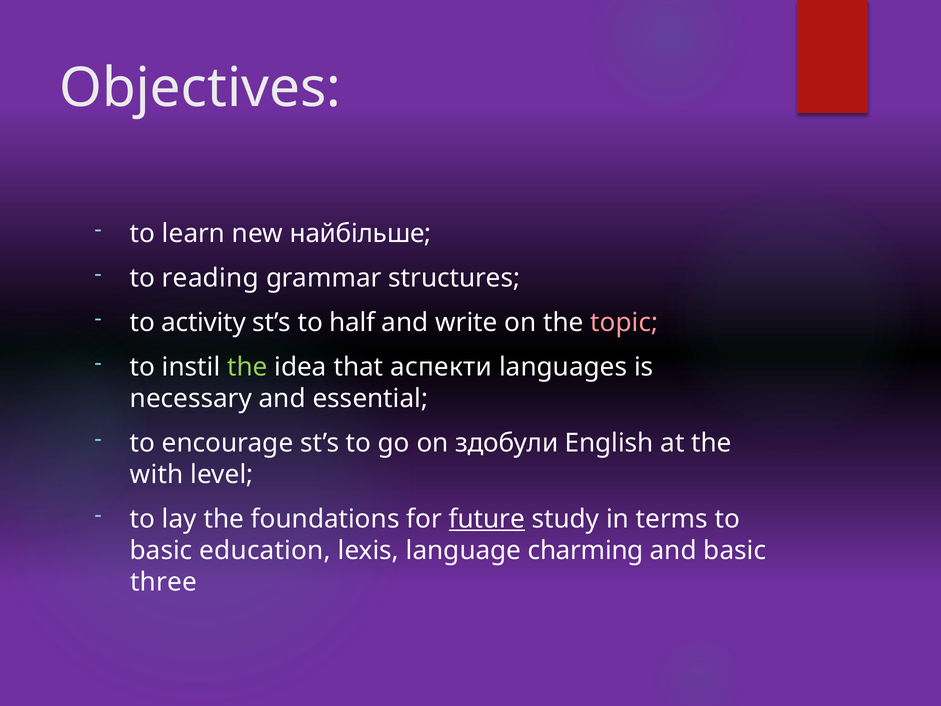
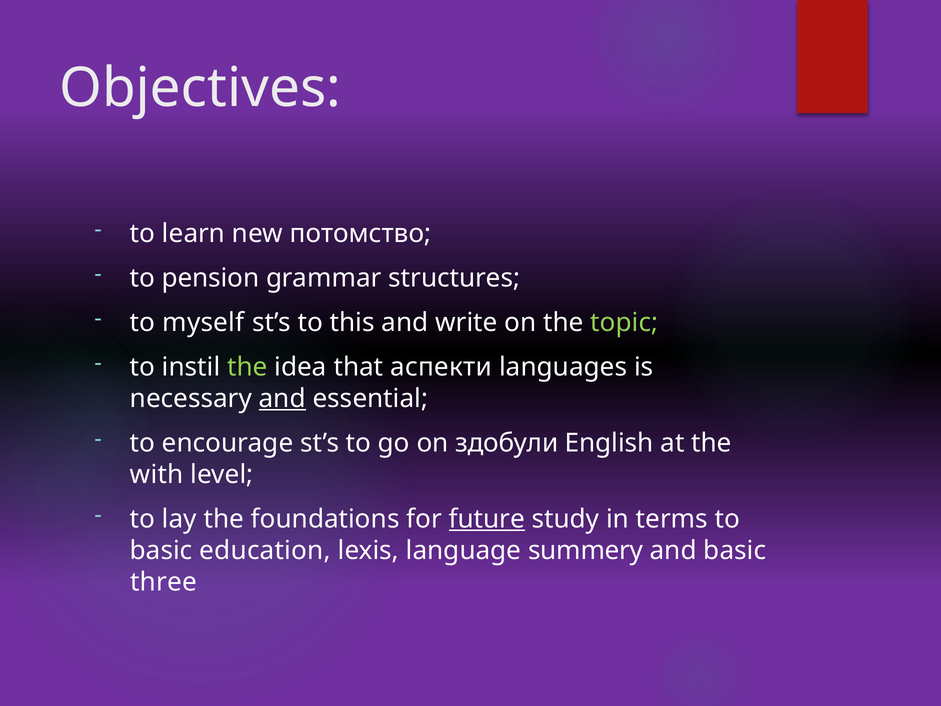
найбільше: найбільше -> потомство (360, 234)
reading: reading -> pension (211, 278)
activity: activity -> myself (203, 323)
half: half -> this (352, 323)
topic colour: pink -> light green (624, 323)
and underline: none -> present (282, 398)
charming: charming -> summery (586, 550)
